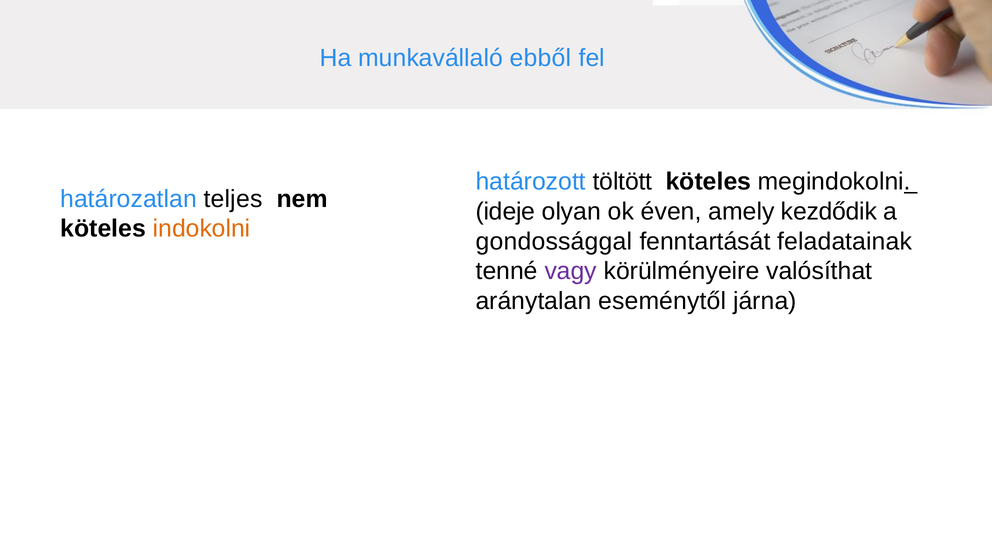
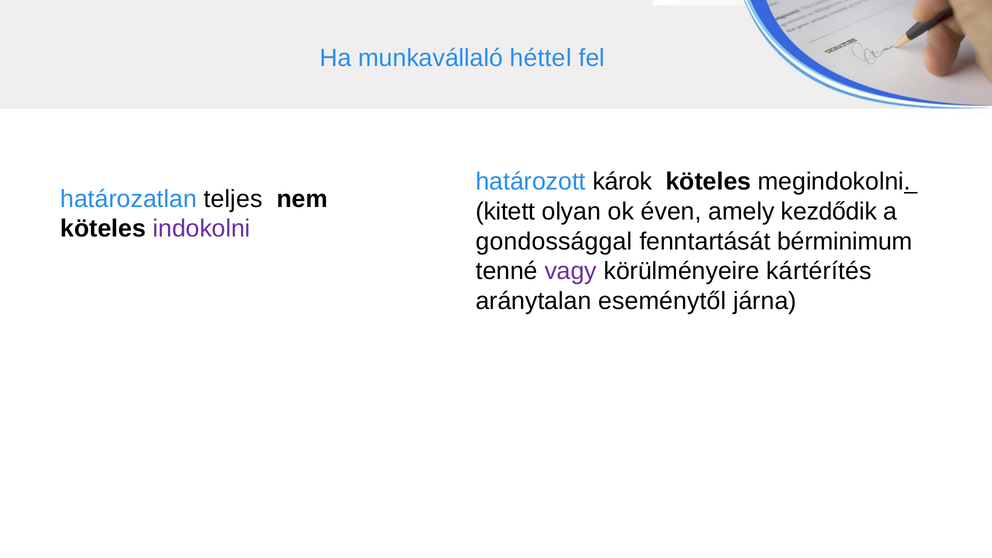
ebből: ebből -> héttel (541, 58)
töltött: töltött -> károk (622, 182)
ideje: ideje -> kitett (505, 212)
indokolni colour: orange -> purple (202, 229)
feladatainak: feladatainak -> bérminimum (845, 241)
valósíthat: valósíthat -> kártérítés (819, 271)
